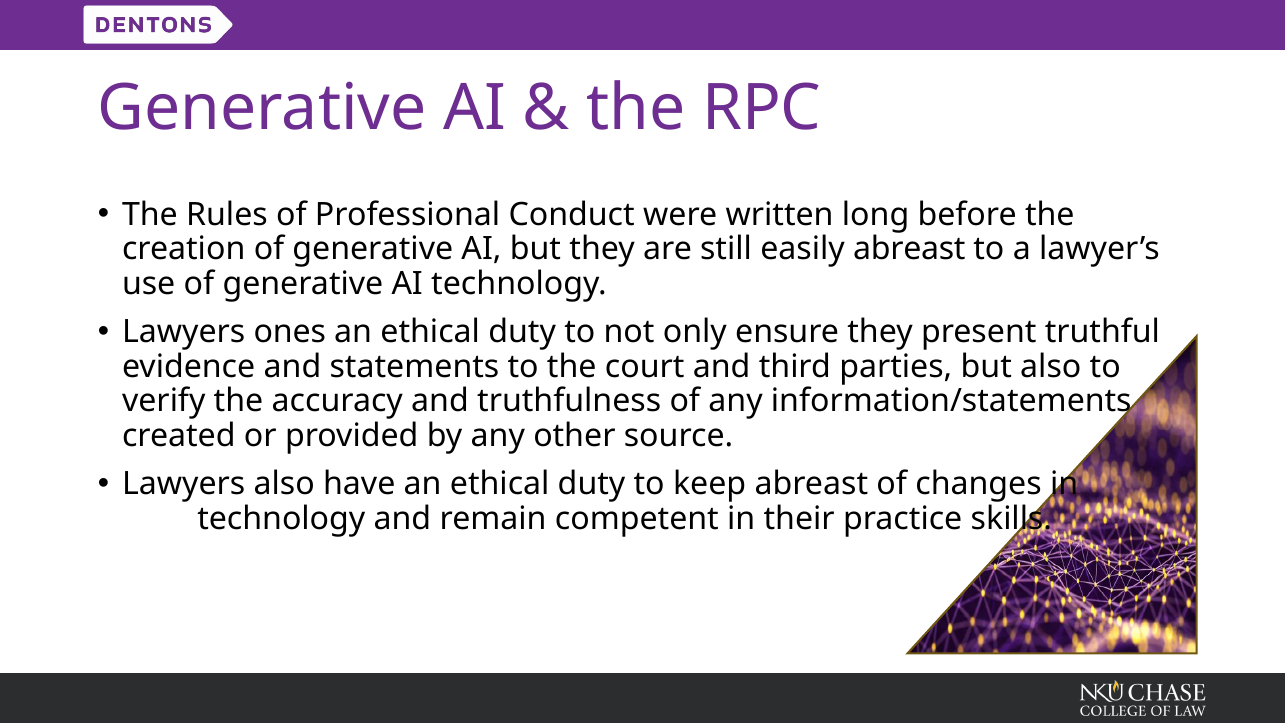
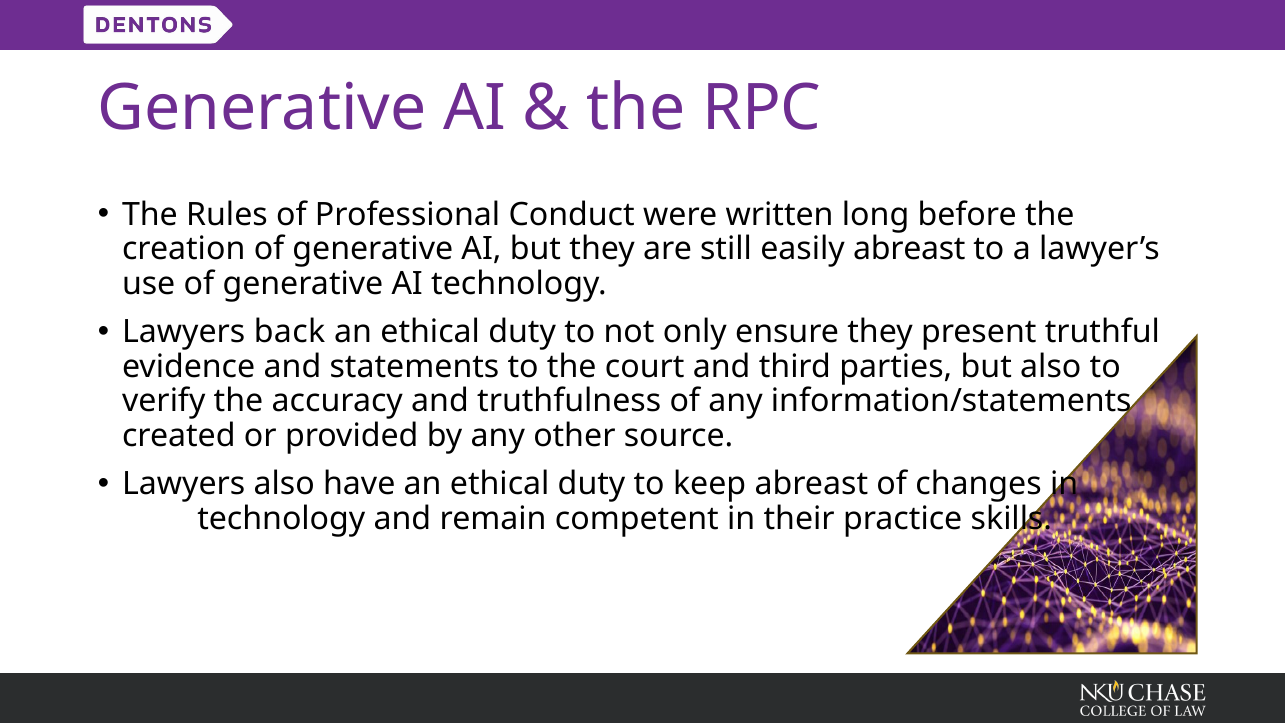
ones: ones -> back (290, 332)
